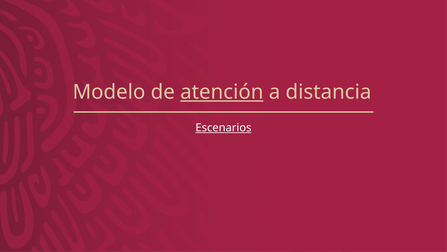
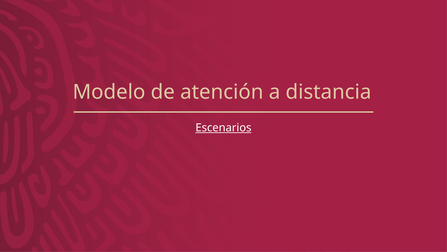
atención underline: present -> none (222, 92)
